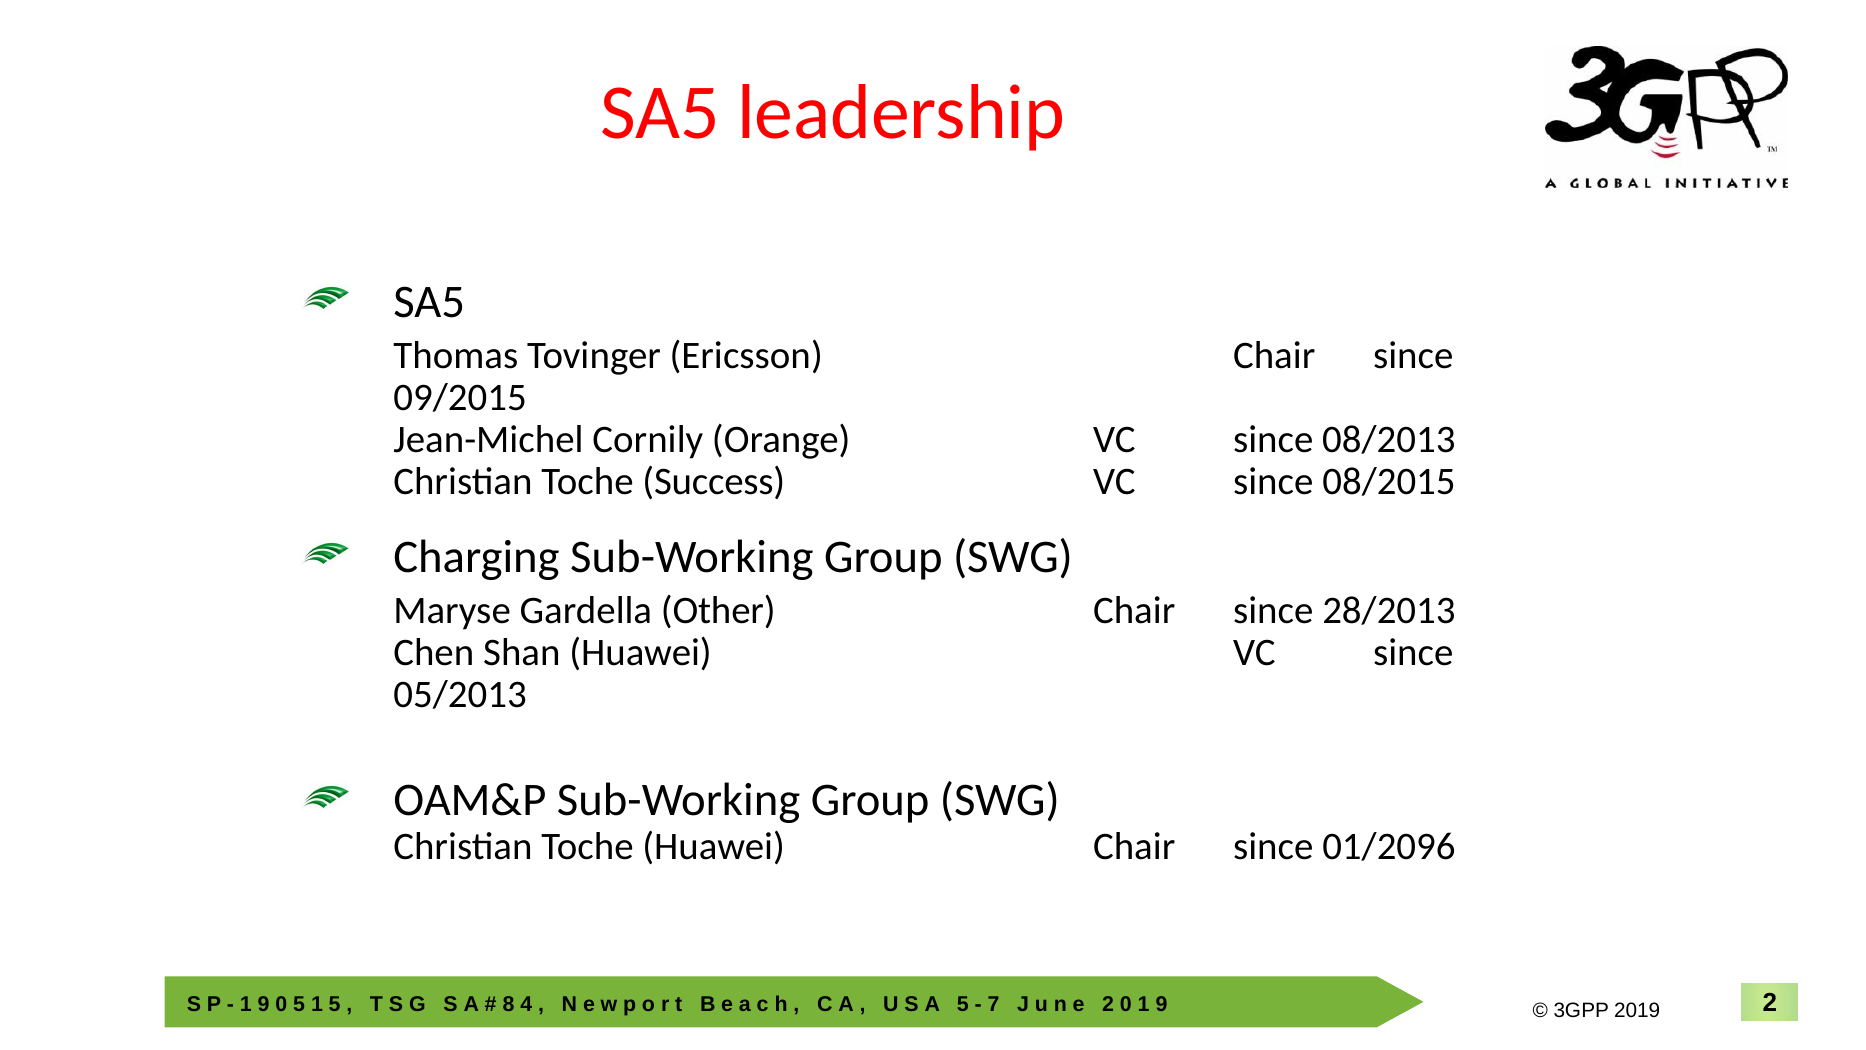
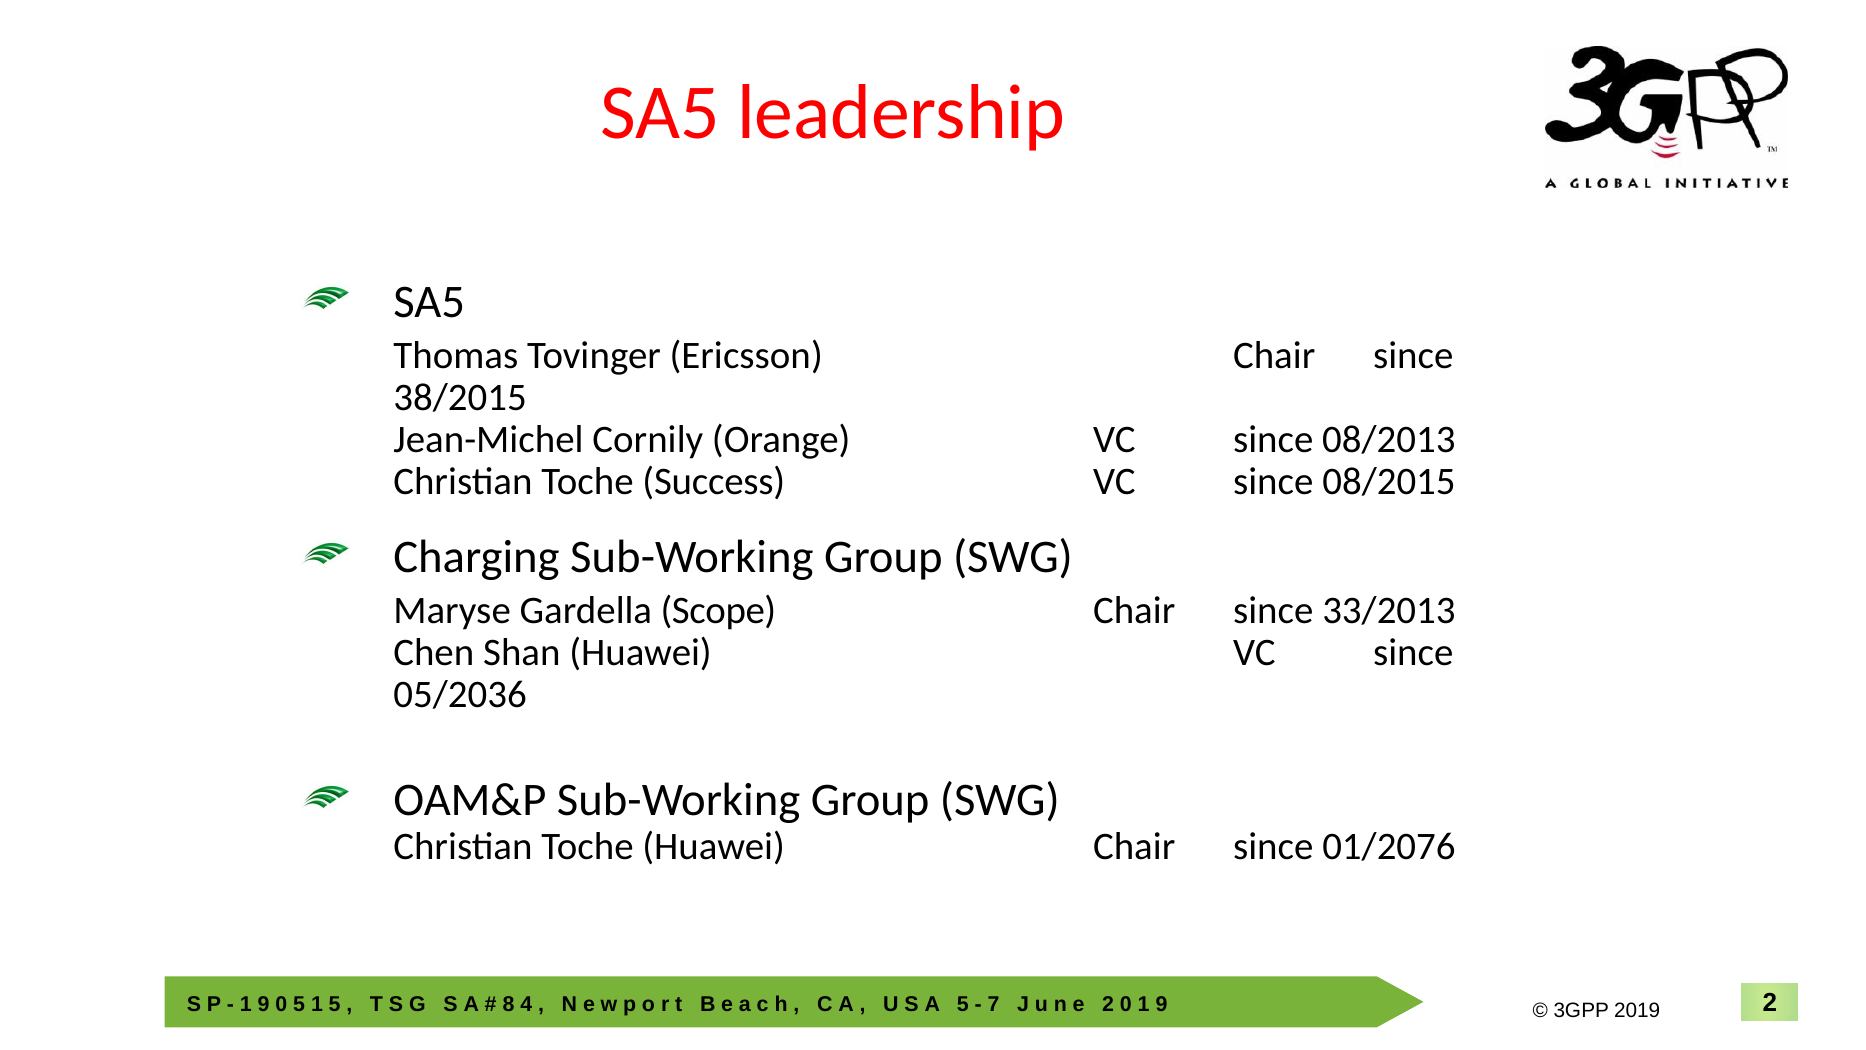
09/2015: 09/2015 -> 38/2015 (460, 398)
Other: Other -> Scope (718, 611)
28/2013: 28/2013 -> 33/2013 (1389, 611)
05/2013: 05/2013 -> 05/2036 (460, 695)
01/2096: 01/2096 -> 01/2076 (1389, 846)
